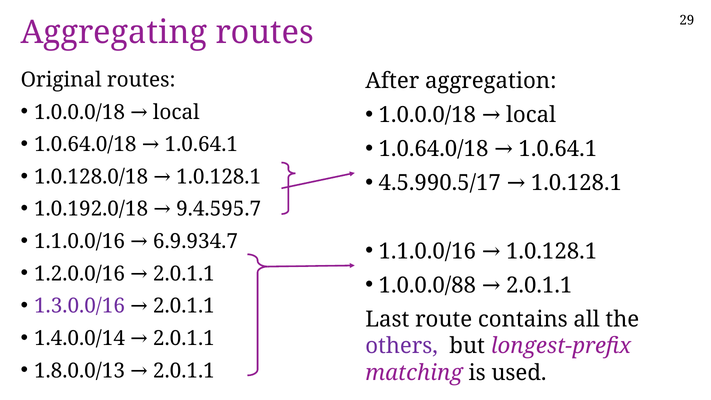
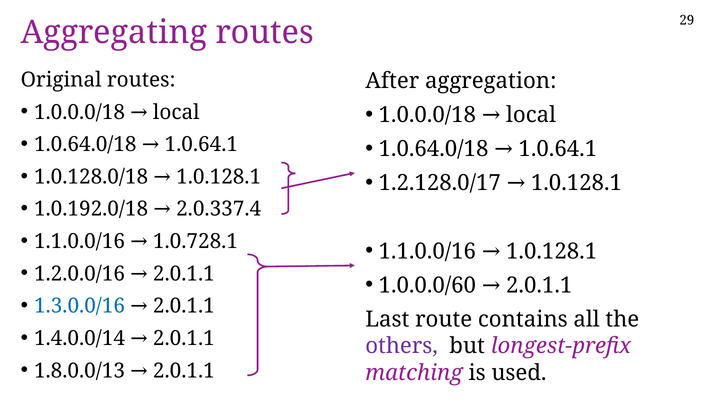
4.5.990.5/17: 4.5.990.5/17 -> 1.2.128.0/17 (440, 183)
9.4.595.7: 9.4.595.7 -> 2.0.337.4 (219, 209)
6.9.934.7: 6.9.934.7 -> 1.0.728.1 (195, 241)
1.0.0.0/88: 1.0.0.0/88 -> 1.0.0.0/60 (427, 285)
1.3.0.0/16 colour: purple -> blue (80, 306)
